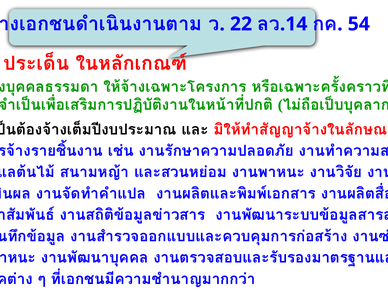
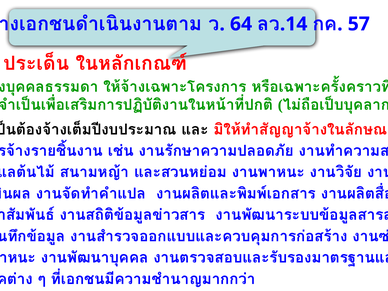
22: 22 -> 64 (241, 24)
54: 54 -> 57 (359, 24)
